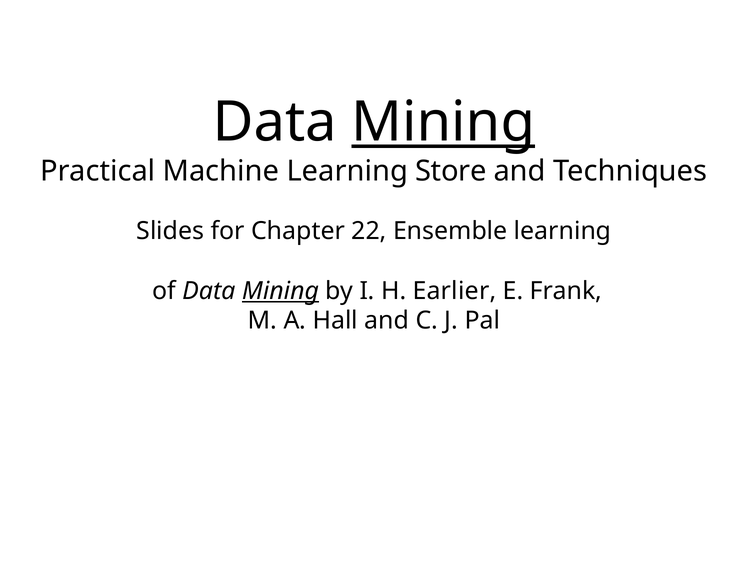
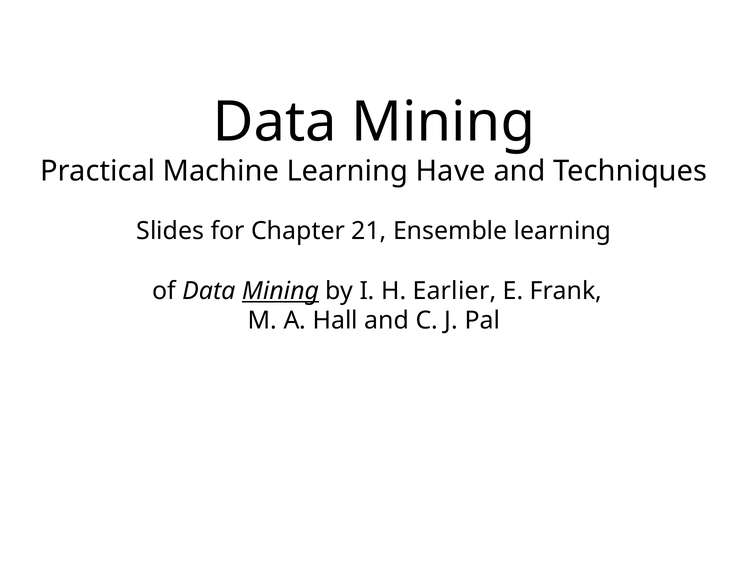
Mining underline: present -> none (443, 122)
Store: Store -> Have (451, 171)
22: 22 -> 21 (369, 231)
